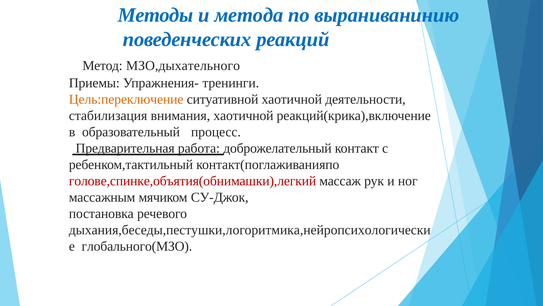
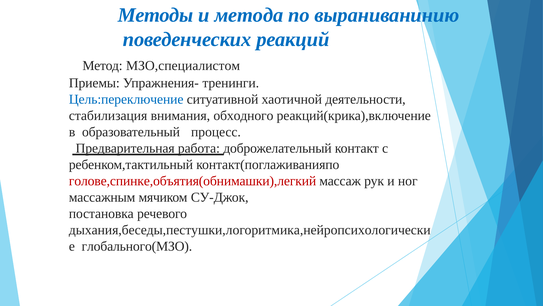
МЗО,дыхательного: МЗО,дыхательного -> МЗО,специалистом (183, 66)
Цель:переключение colour: orange -> blue (126, 99)
внимания хаотичной: хаотичной -> обходного (243, 116)
